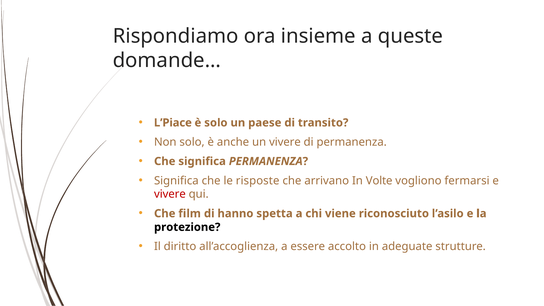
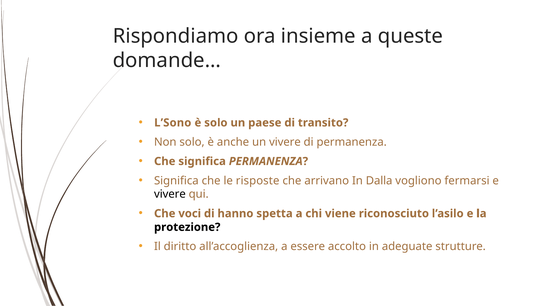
L’Piace: L’Piace -> L’Sono (173, 123)
Volte: Volte -> Dalla (379, 181)
vivere colour: red -> black (170, 194)
film: film -> voci (190, 214)
